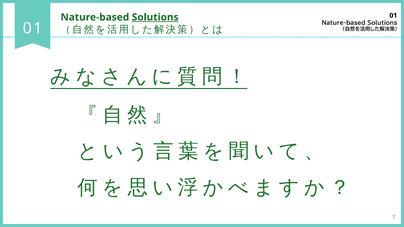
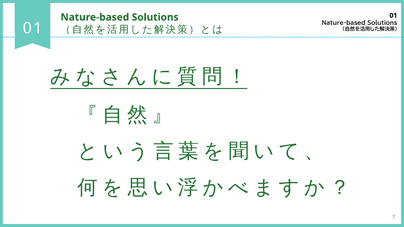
Solutions underline: present -> none (155, 17)
